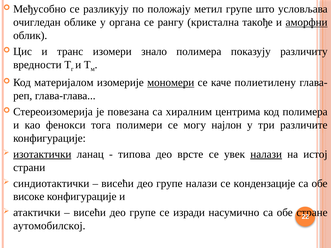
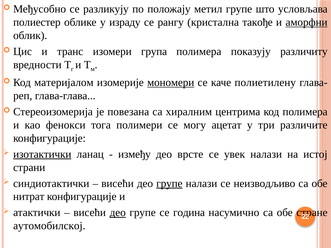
очигледан: очигледан -> полиестер (37, 22)
органа: органа -> израду (125, 22)
знало: знало -> група (154, 52)
најлон: најлон -> ацетат (227, 125)
типова: типова -> између (134, 154)
налази underline: present -> none (266, 154)
групе underline: none -> present (169, 184)
кондензације: кондензације -> неизводљиво (264, 184)
високе: високе -> нитрат (29, 197)
део underline: none -> present (118, 213)
изради: изради -> година (189, 213)
